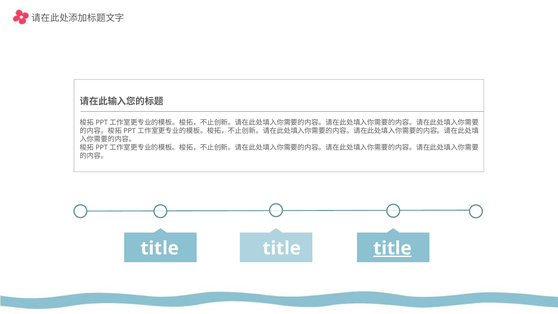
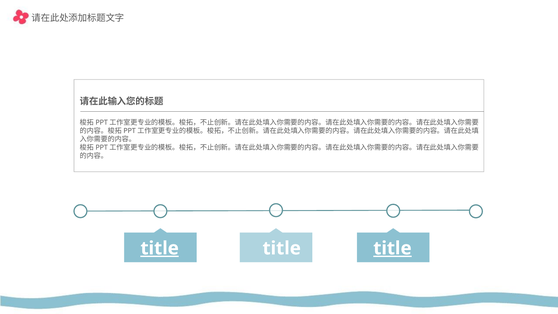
title underline: none -> present (160, 248)
